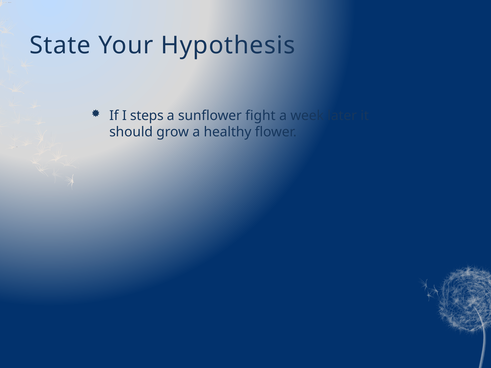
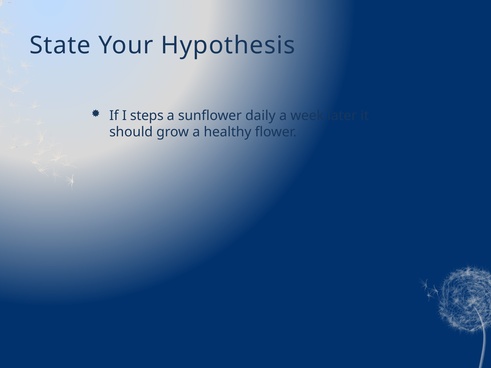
fight: fight -> daily (260, 116)
